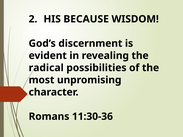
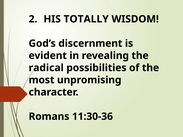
BECAUSE: BECAUSE -> TOTALLY (86, 19)
